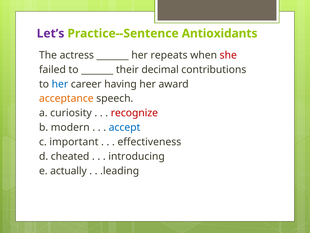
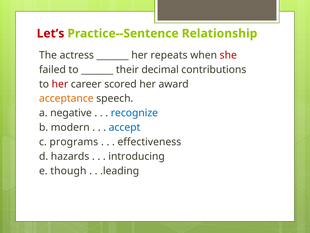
Let’s colour: purple -> red (51, 33)
Antioxidants: Antioxidants -> Relationship (220, 33)
her colour: blue -> red (60, 84)
having: having -> scored (120, 84)
curiosity: curiosity -> negative (71, 113)
recognize colour: red -> blue (134, 113)
important: important -> programs (74, 142)
cheated: cheated -> hazards (70, 156)
actually: actually -> though (68, 171)
